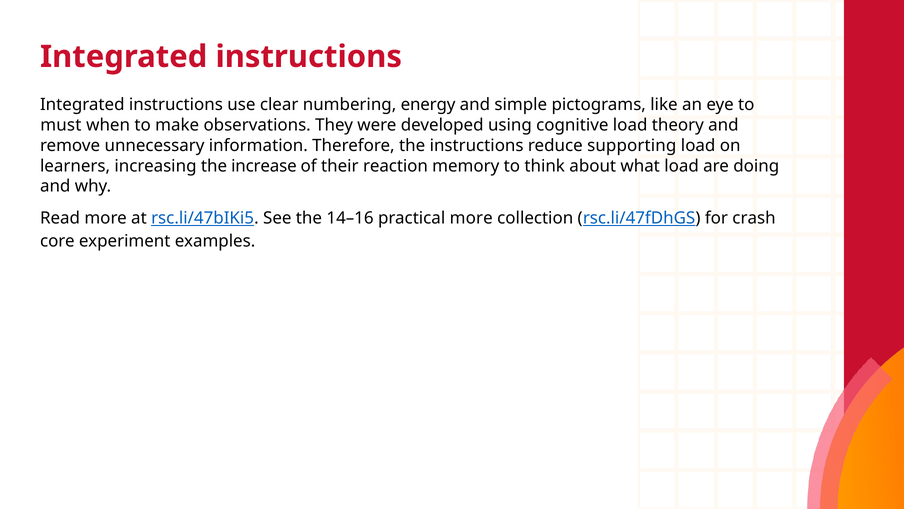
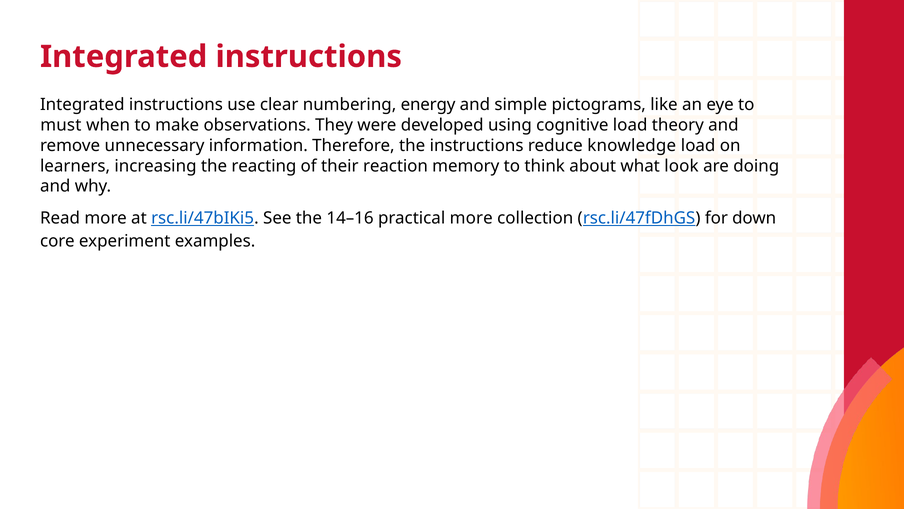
supporting: supporting -> knowledge (632, 145)
increase: increase -> reacting (264, 166)
what load: load -> look (681, 166)
crash: crash -> down (754, 218)
